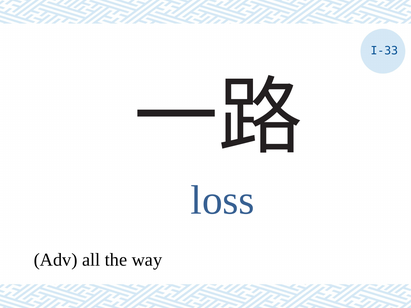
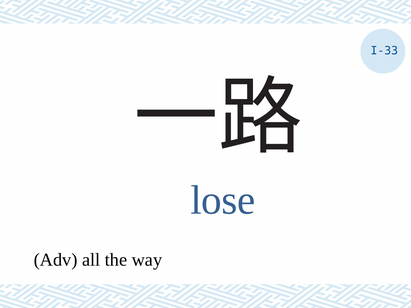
loss: loss -> lose (223, 200)
